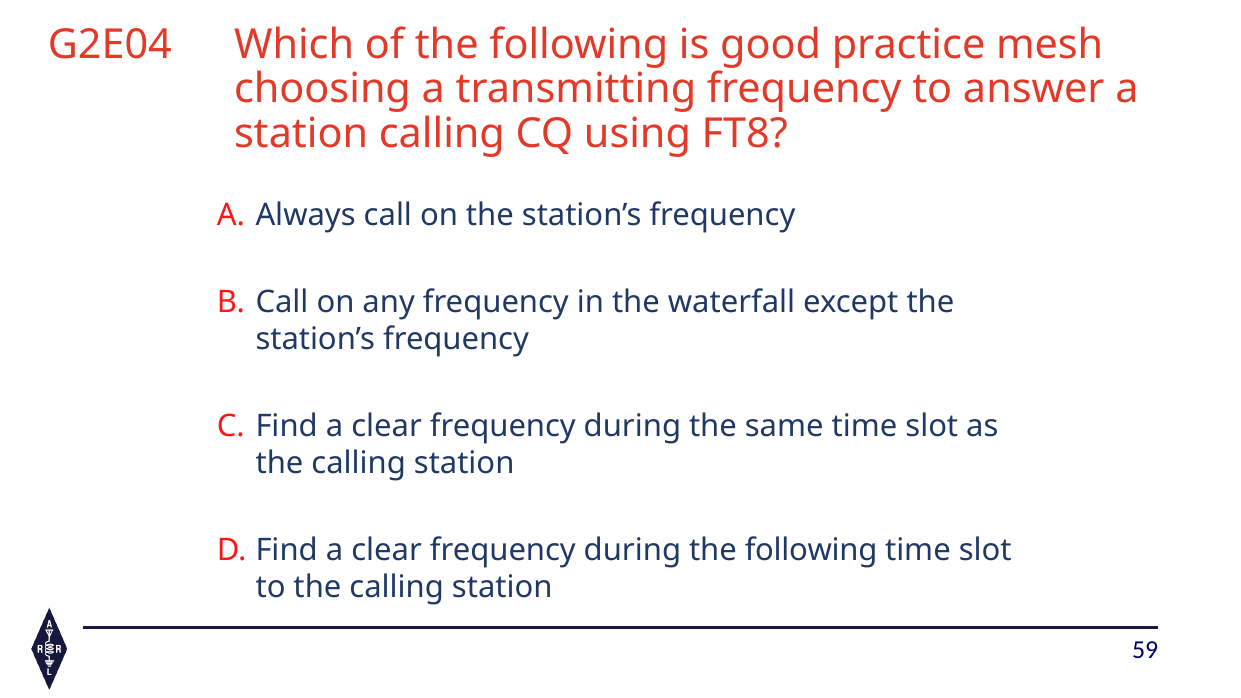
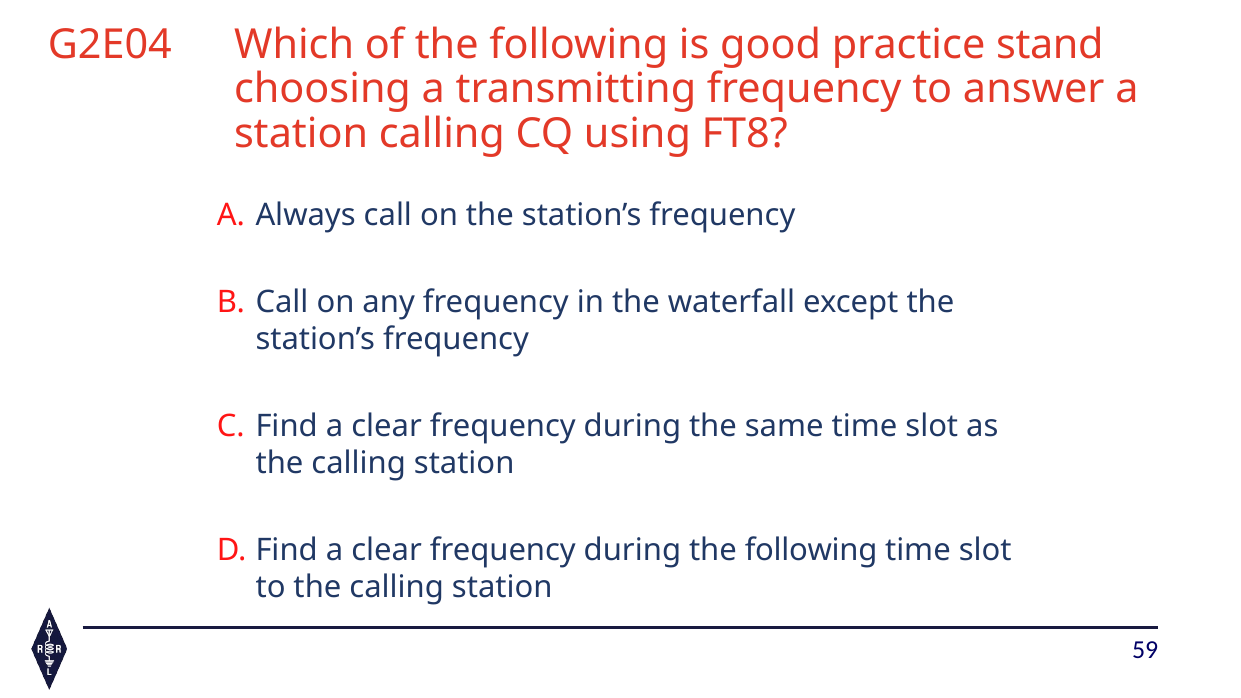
mesh: mesh -> stand (1050, 44)
